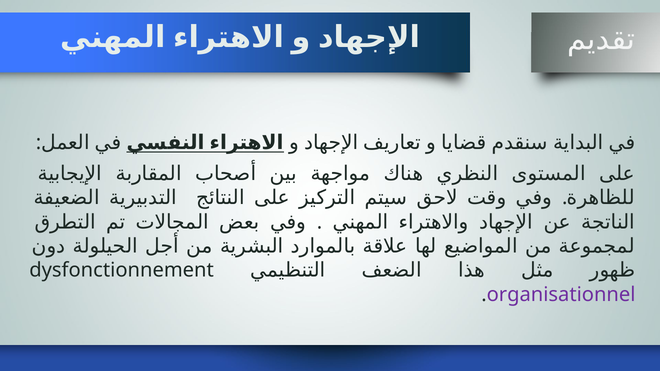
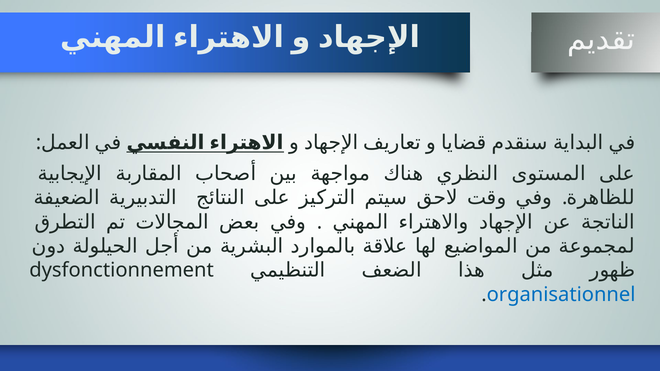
organisationnel colour: purple -> blue (561, 295)
